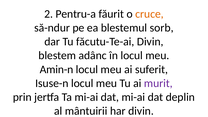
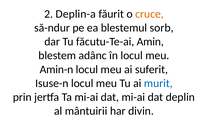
Pentru-a: Pentru-a -> Deplin-a (76, 14)
făcutu-Te-ai Divin: Divin -> Amin (150, 42)
murit colour: purple -> blue (158, 83)
